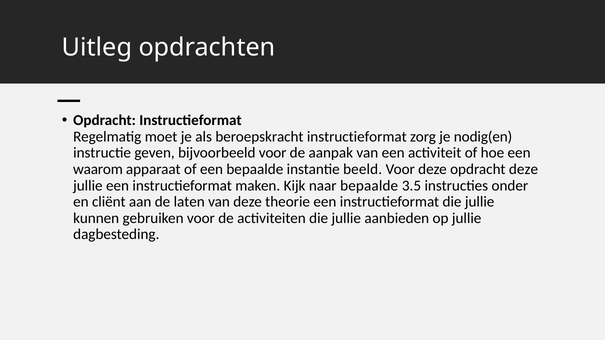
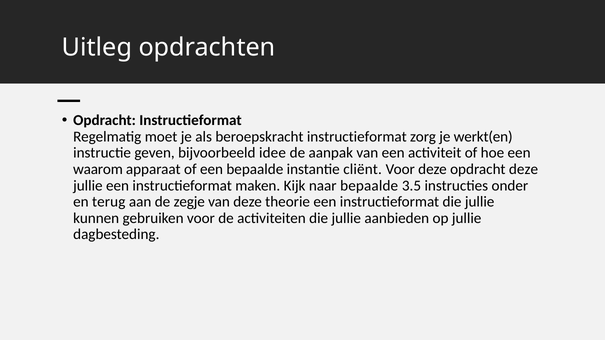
nodig(en: nodig(en -> werkt(en (483, 137)
bijvoorbeeld voor: voor -> idee (272, 153)
beeld: beeld -> cliënt (363, 169)
cliënt: cliënt -> terug (109, 202)
laten: laten -> zegje (189, 202)
